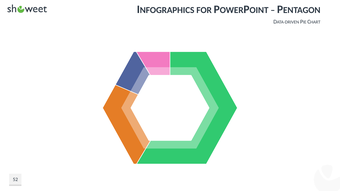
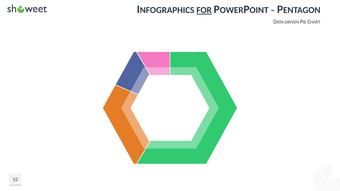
FOR underline: none -> present (204, 10)
